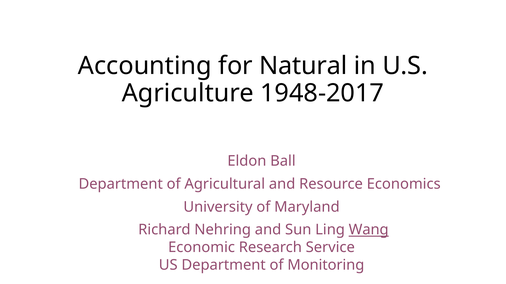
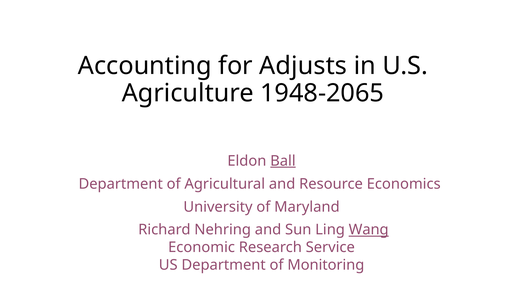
Natural: Natural -> Adjusts (303, 66)
1948-2017: 1948-2017 -> 1948-2065 (322, 93)
Ball underline: none -> present (283, 161)
